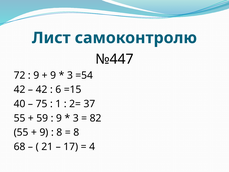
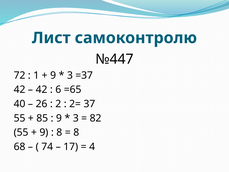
9: 9 -> 1 (36, 75)
=54: =54 -> =37 (84, 75)
=15: =15 -> =65 (73, 89)
75: 75 -> 26 (42, 104)
1: 1 -> 2 (58, 104)
59: 59 -> 85 (42, 118)
21: 21 -> 74 (47, 147)
